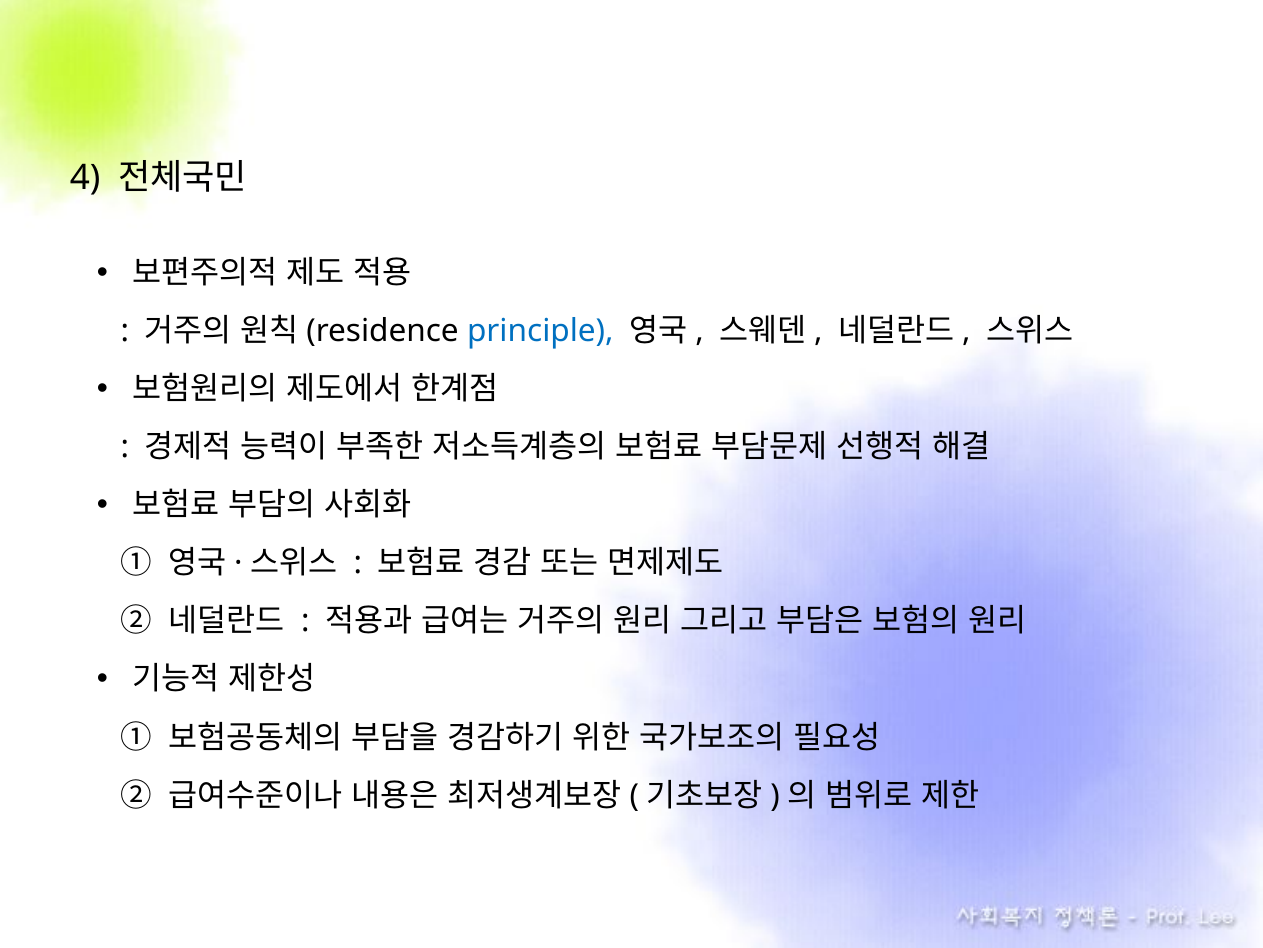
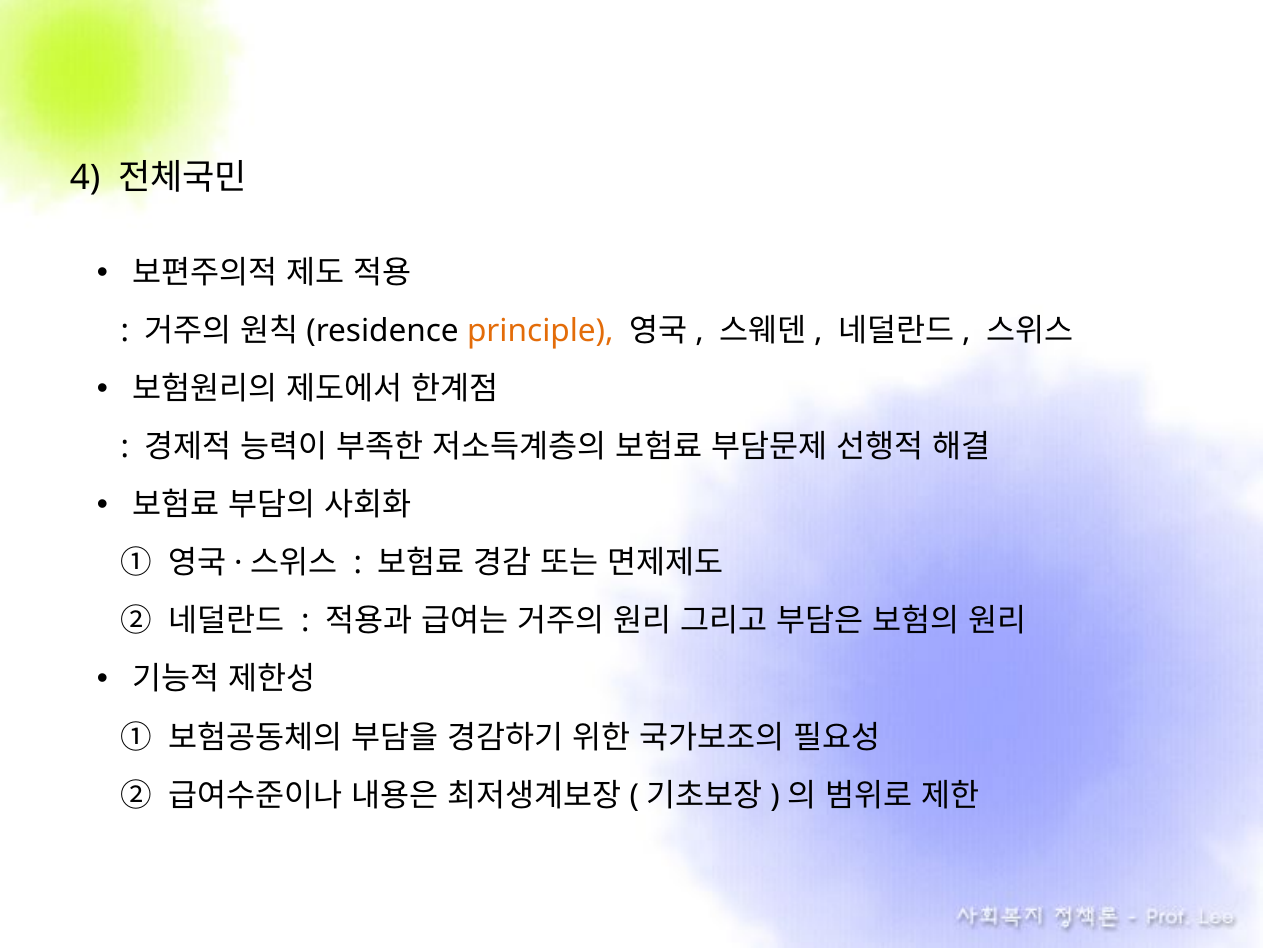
principle colour: blue -> orange (540, 331)
